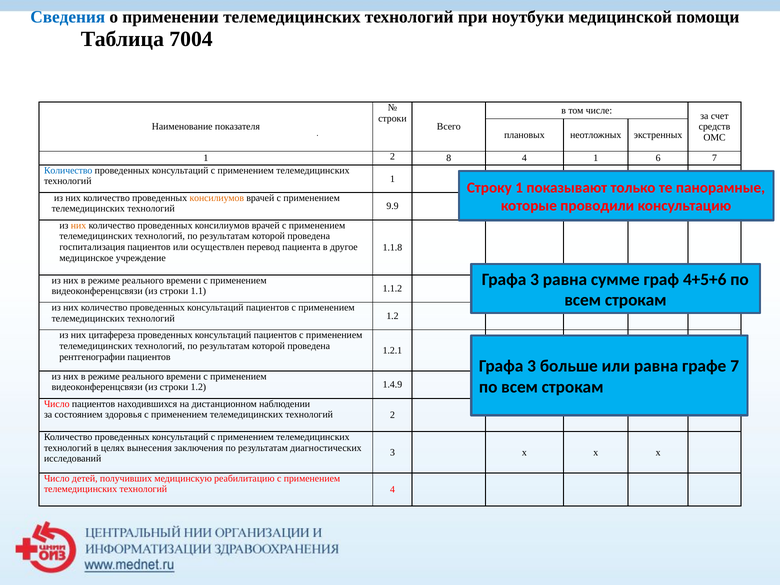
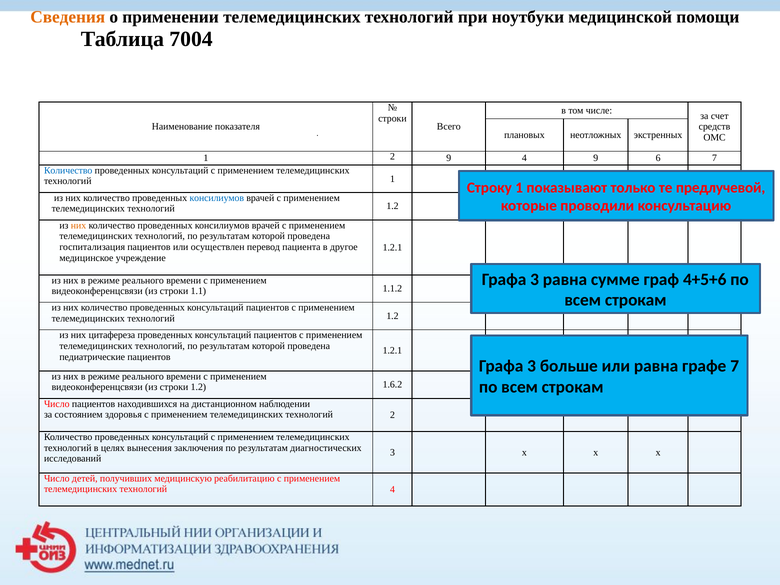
Сведения colour: blue -> orange (68, 17)
2 8: 8 -> 9 (449, 158)
4 1: 1 -> 9 (596, 158)
панорамные: панорамные -> предлучевой (721, 188)
консилиумов colour: orange -> blue (217, 198)
9.9: 9.9 -> 1.2 (392, 206)
1.1.8: 1.1.8 -> 1.2.1 (392, 247)
рентгенографии: рентгенографии -> педиатрические (92, 357)
1.4.9: 1.4.9 -> 1.6.2 (392, 385)
